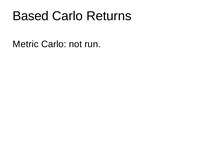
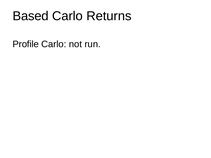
Metric: Metric -> Profile (26, 44)
